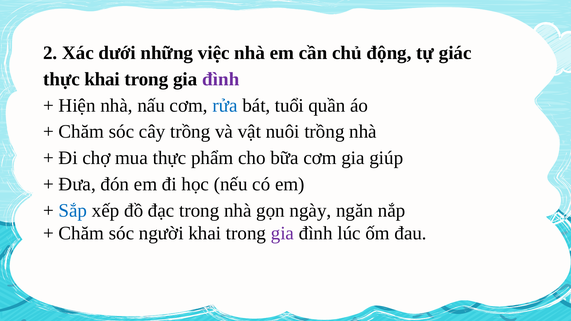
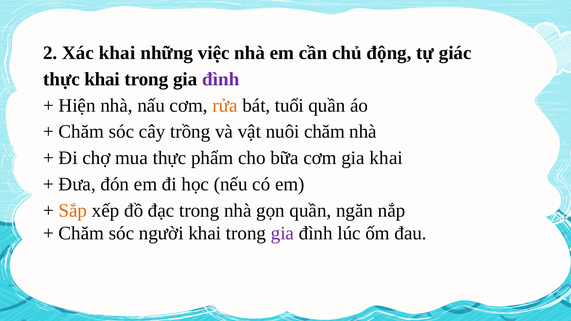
Xác dưới: dưới -> khai (117, 53)
rửa colour: blue -> orange (225, 105)
nuôi trồng: trồng -> chăm (325, 132)
gia giúp: giúp -> khai (386, 158)
Sắp colour: blue -> orange (73, 211)
gọn ngày: ngày -> quần (310, 211)
